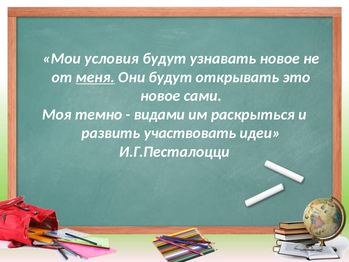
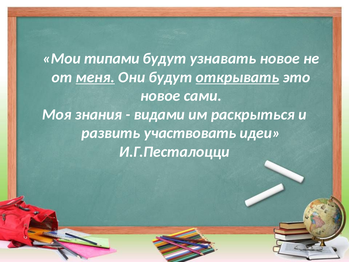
условия: условия -> типами (112, 58)
открывать underline: none -> present (237, 77)
темно: темно -> знания (99, 114)
